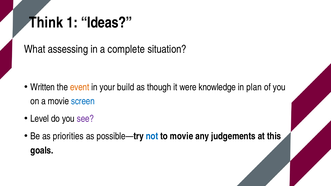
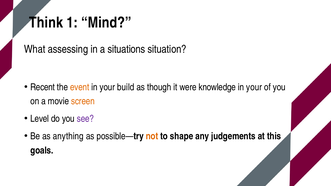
Ideas: Ideas -> Mind (106, 23)
complete: complete -> situations (126, 49)
Written: Written -> Recent (43, 87)
plan: plan -> your (254, 87)
screen colour: blue -> orange (83, 101)
priorities: priorities -> anything (68, 136)
not colour: blue -> orange (152, 136)
to movie: movie -> shape (182, 136)
